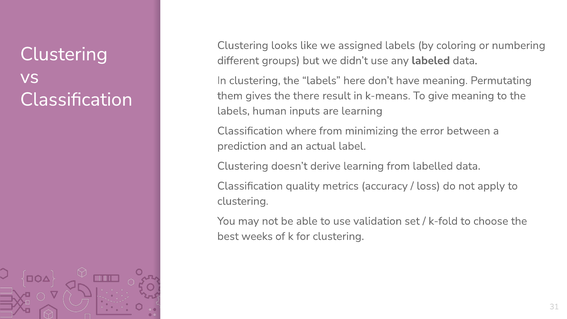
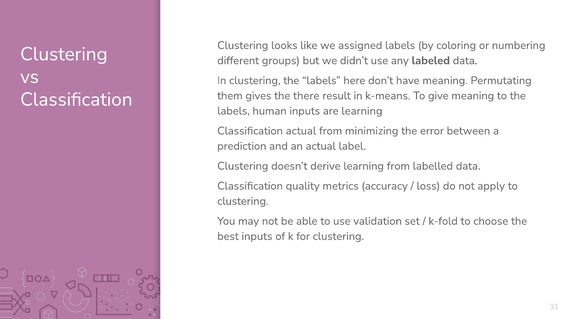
Classification where: where -> actual (301, 131)
best weeks: weeks -> inputs (257, 236)
